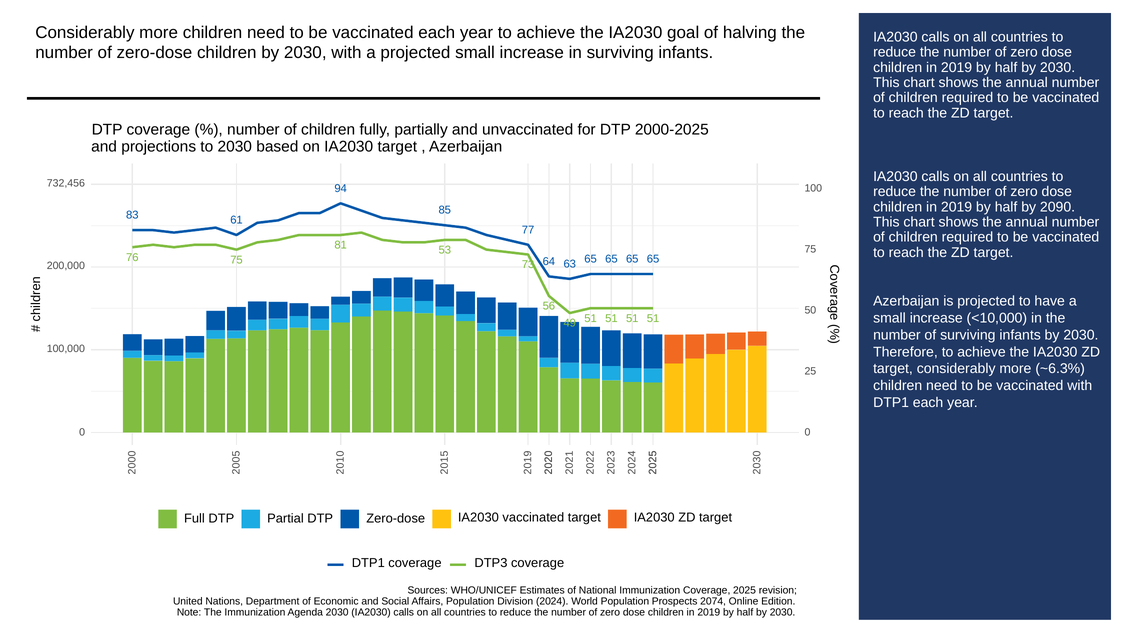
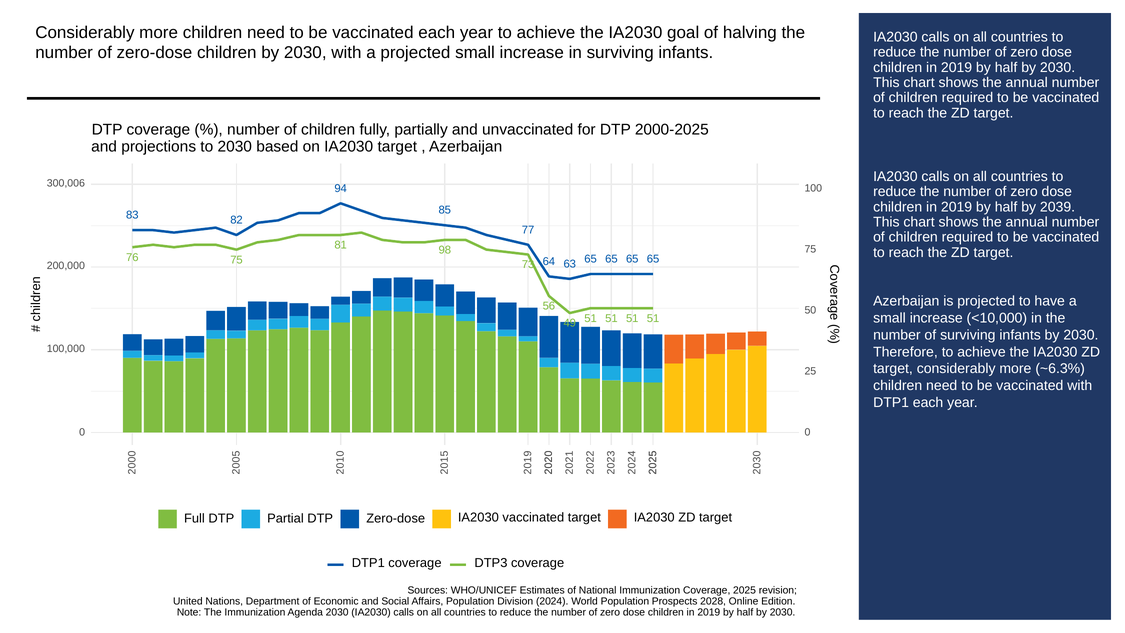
732,456: 732,456 -> 300,006 (66, 183)
2090: 2090 -> 2039 (1058, 207)
61: 61 -> 82 (237, 220)
53: 53 -> 98 (445, 250)
2074: 2074 -> 2028 (713, 601)
